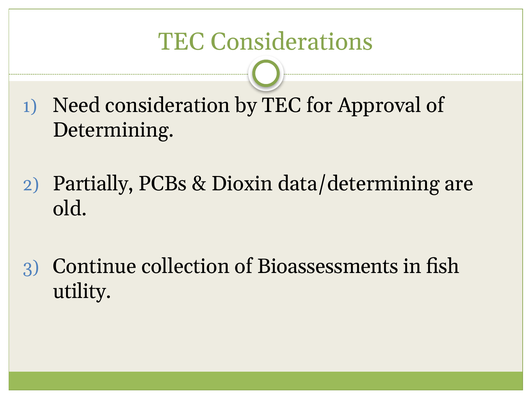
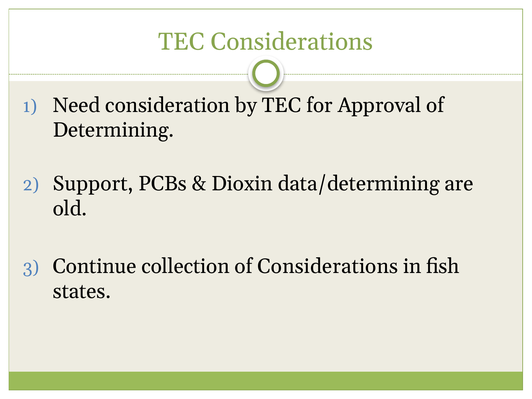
Partially: Partially -> Support (93, 184)
of Bioassessments: Bioassessments -> Considerations (328, 266)
utility: utility -> states (82, 291)
